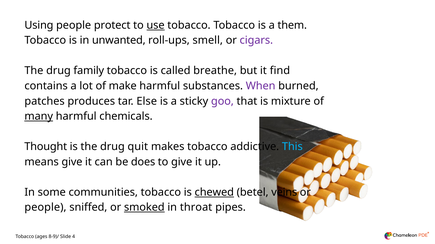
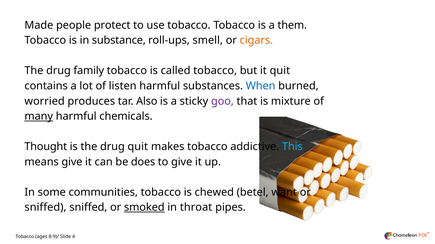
Using: Using -> Made (39, 25)
use underline: present -> none (156, 25)
unwanted: unwanted -> substance (119, 40)
cigars colour: purple -> orange (256, 40)
called breathe: breathe -> tobacco (215, 71)
it find: find -> quit (280, 71)
make: make -> listen (123, 86)
When colour: purple -> blue (261, 86)
patches: patches -> worried (45, 101)
Else: Else -> Also (147, 101)
chewed underline: present -> none (214, 193)
veins: veins -> want (284, 193)
people: people -> sniffed (45, 208)
